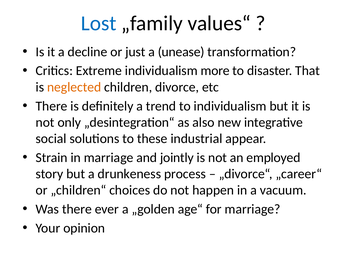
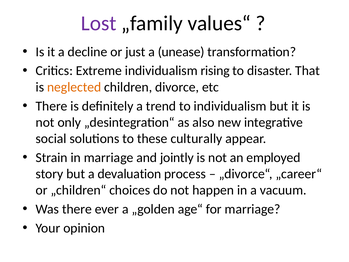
Lost colour: blue -> purple (99, 23)
more: more -> rising (215, 71)
industrial: industrial -> culturally (196, 138)
drunkeness: drunkeness -> devaluation (129, 174)
